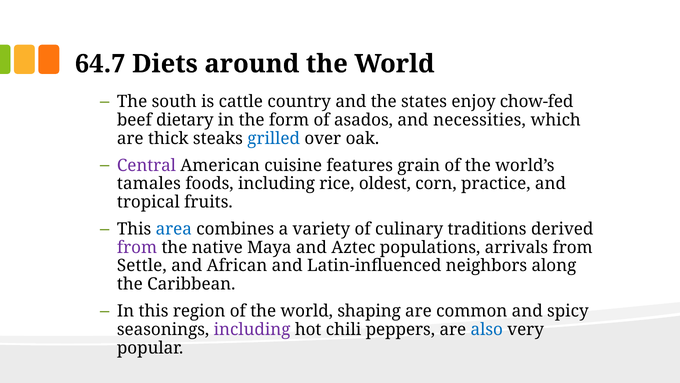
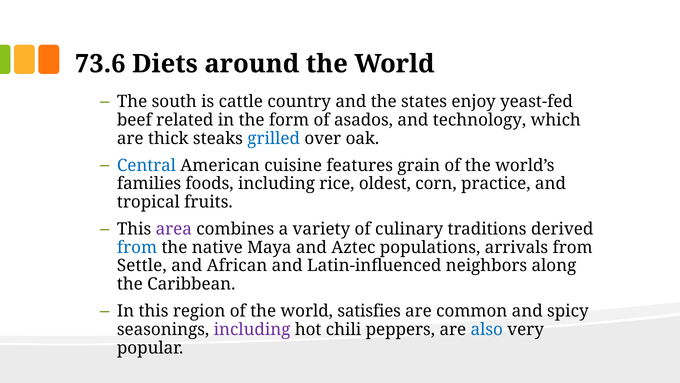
64.7: 64.7 -> 73.6 (100, 64)
chow-fed: chow-fed -> yeast-fed (536, 102)
dietary: dietary -> related (185, 120)
necessities: necessities -> technology (480, 120)
Central colour: purple -> blue (146, 165)
tamales: tamales -> families (149, 184)
area colour: blue -> purple (174, 229)
from colour: purple -> blue (137, 247)
shaping: shaping -> satisfies (369, 311)
